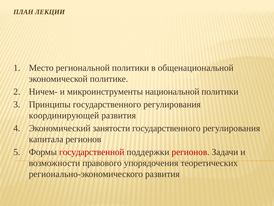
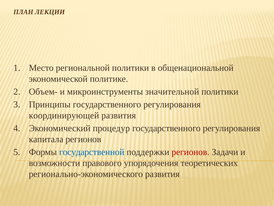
Ничем-: Ничем- -> Объем- (43, 91)
национальной: национальной -> значительной (172, 91)
занятости: занятости -> процедур (111, 128)
государственной colour: red -> blue (92, 152)
